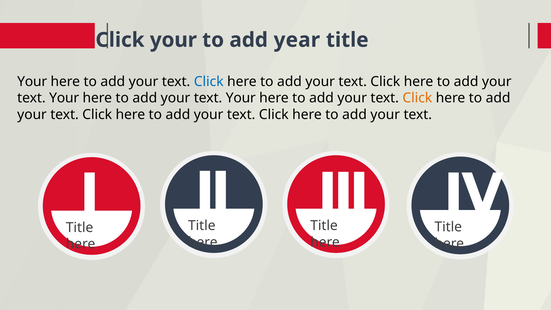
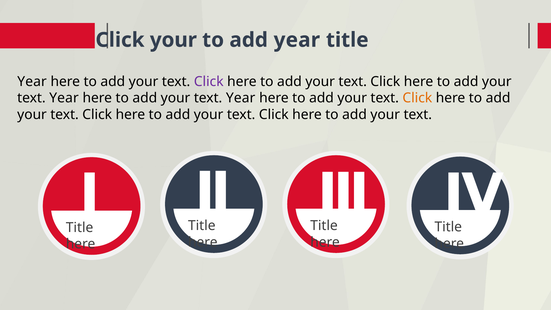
Your: Your -> Year (32, 82)
Click colour: blue -> purple (209, 82)
Your: Your -> Year (64, 98)
Your: Your -> Year (241, 98)
